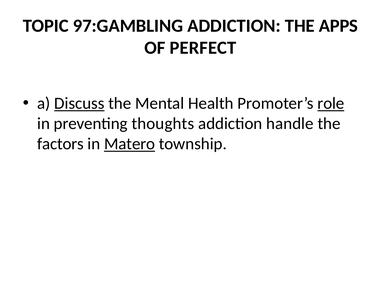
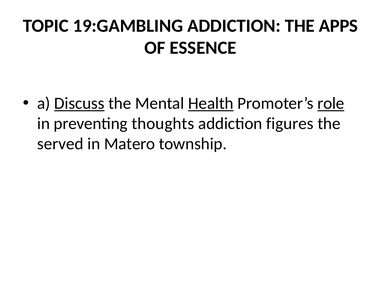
97:GAMBLING: 97:GAMBLING -> 19:GAMBLING (128, 26)
PERFECT: PERFECT -> ESSENCE (203, 48)
Health underline: none -> present (211, 104)
handle: handle -> figures (290, 124)
factors: factors -> served (60, 144)
Matero underline: present -> none (130, 144)
